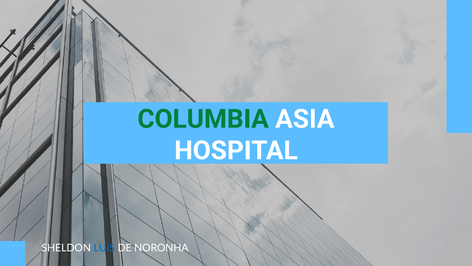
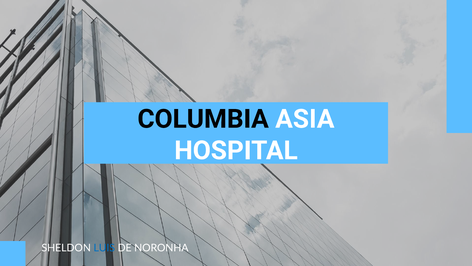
COLUMBIA colour: green -> black (203, 119)
